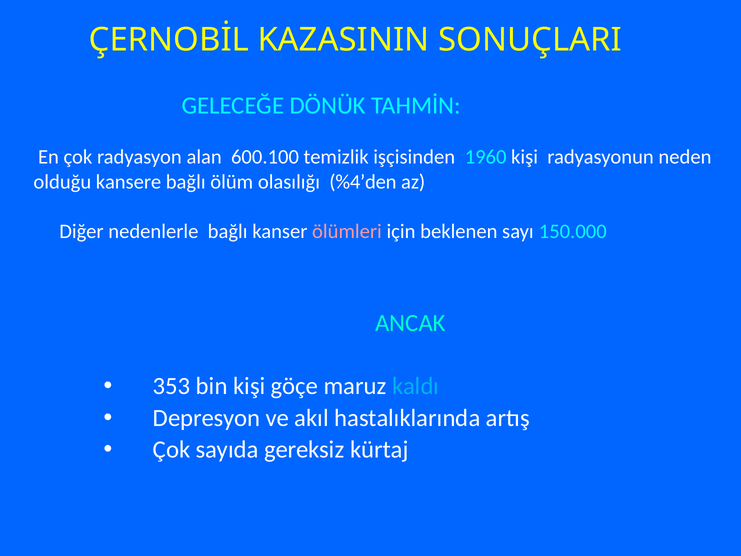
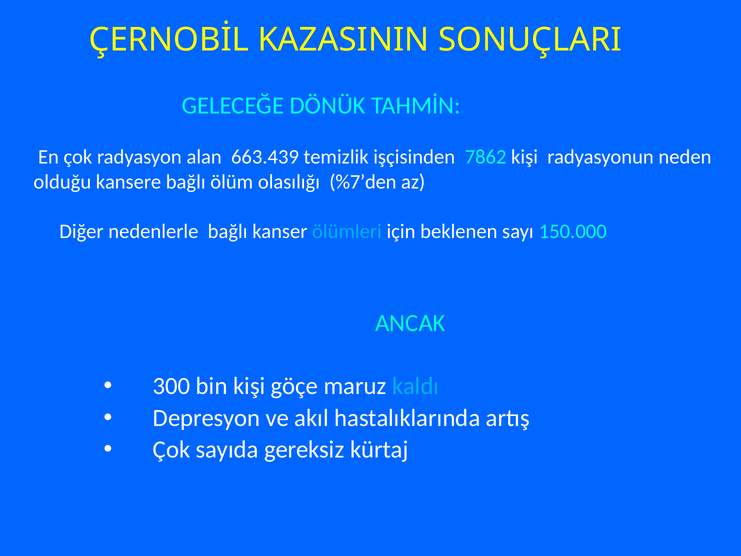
600.100: 600.100 -> 663.439 (265, 157)
1960: 1960 -> 7862 (486, 157)
%4’den: %4’den -> %7’den (363, 182)
ölümleri colour: pink -> light blue (347, 231)
353: 353 -> 300 (172, 386)
